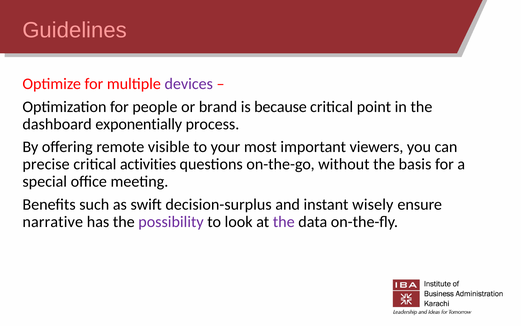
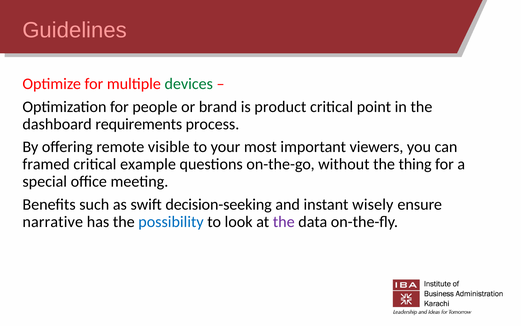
devices colour: purple -> green (189, 84)
because: because -> product (280, 107)
exponentially: exponentially -> requirements (139, 124)
precise: precise -> framed (46, 164)
activities: activities -> example (148, 164)
basis: basis -> thing (415, 164)
decision-surplus: decision-surplus -> decision-seeking (219, 204)
possibility colour: purple -> blue (171, 222)
